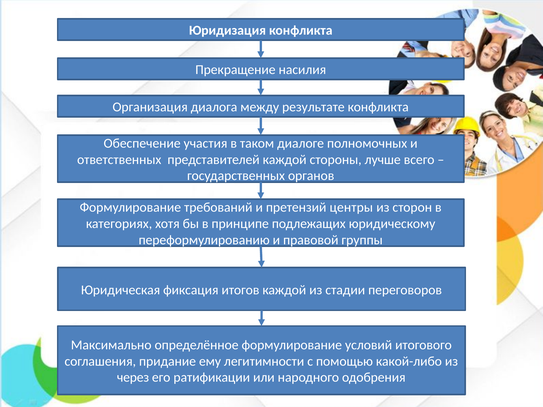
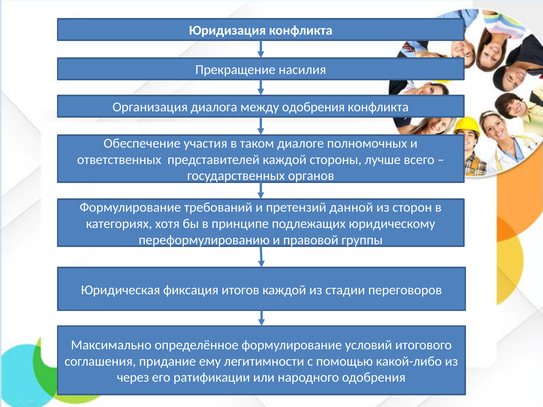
между результате: результате -> одобрения (313, 107)
центры: центры -> данной (351, 208)
